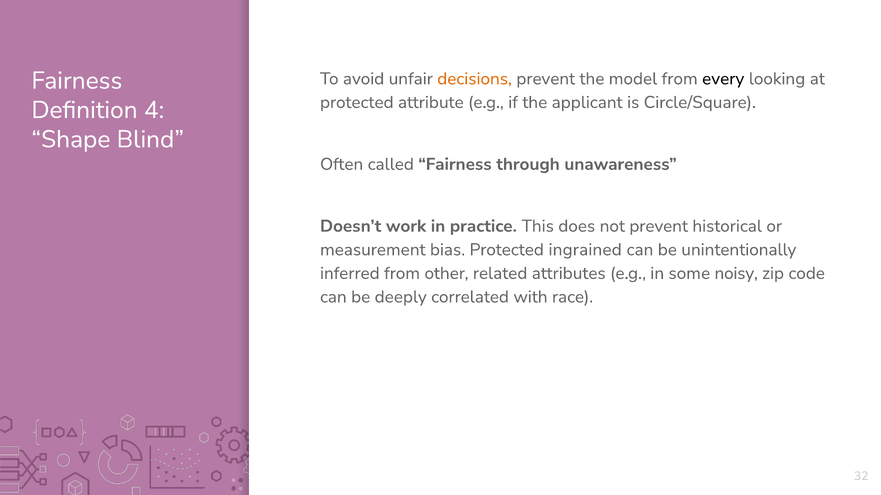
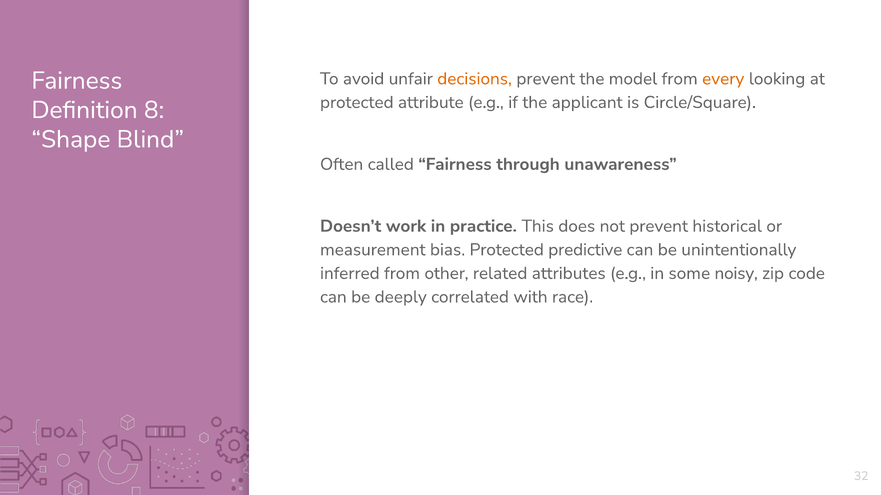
every colour: black -> orange (723, 79)
4: 4 -> 8 (154, 110)
ingrained: ingrained -> predictive (585, 250)
